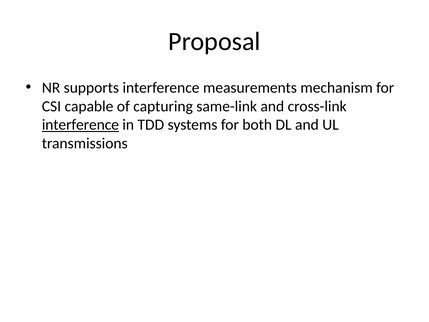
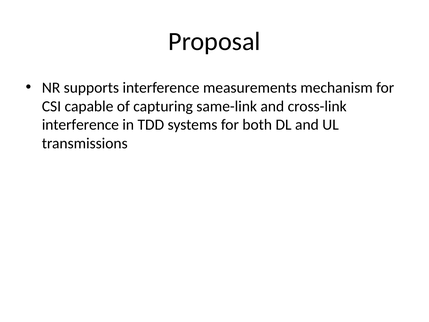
interference underline: present -> none (80, 125)
